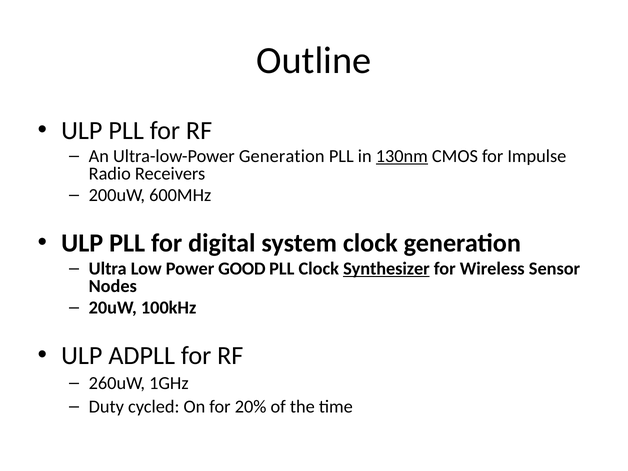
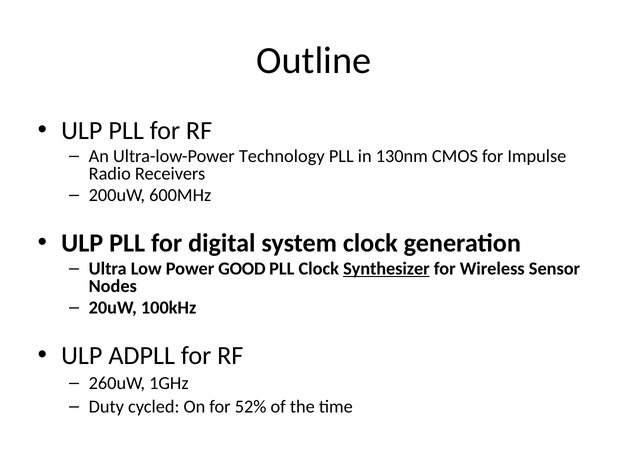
Ultra-low-Power Generation: Generation -> Technology (282, 156)
130nm underline: present -> none (402, 156)
20%: 20% -> 52% (251, 407)
